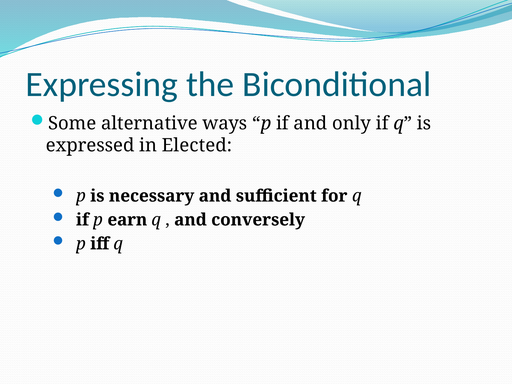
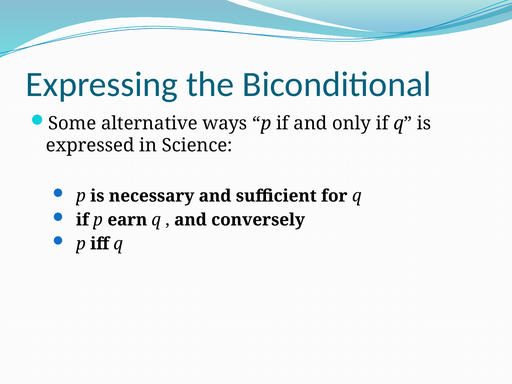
Elected: Elected -> Science (197, 145)
